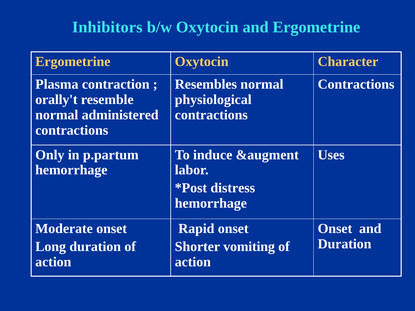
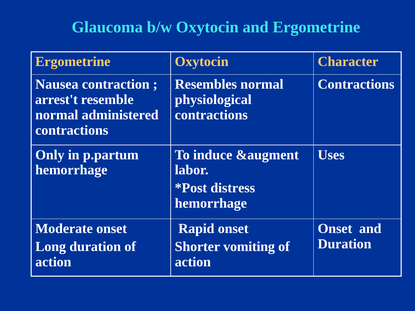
Inhibitors: Inhibitors -> Glaucoma (107, 27)
Plasma: Plasma -> Nausea (57, 84)
orally't: orally't -> arrest't (56, 100)
